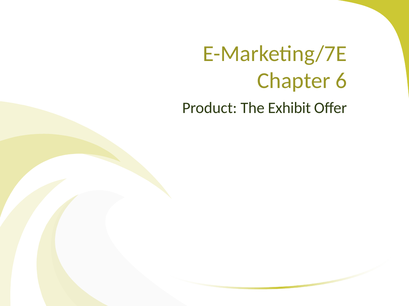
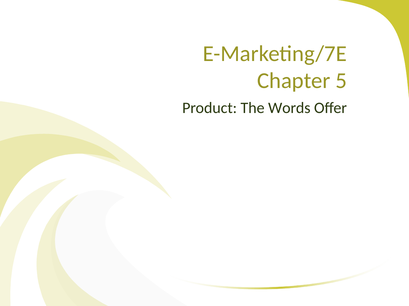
6: 6 -> 5 (341, 81)
Exhibit: Exhibit -> Words (289, 108)
